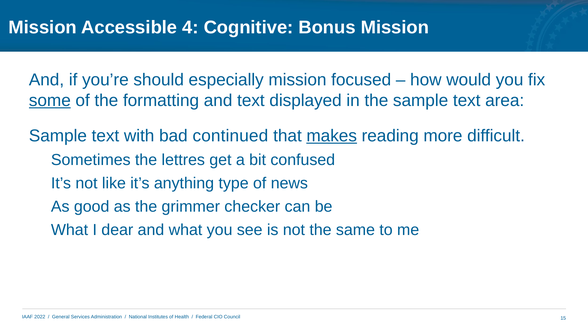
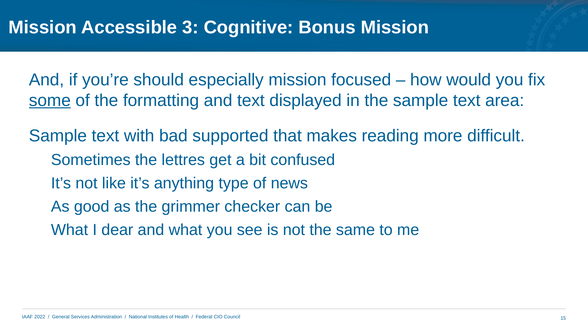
4: 4 -> 3 (190, 27)
continued: continued -> supported (230, 136)
makes underline: present -> none (332, 136)
